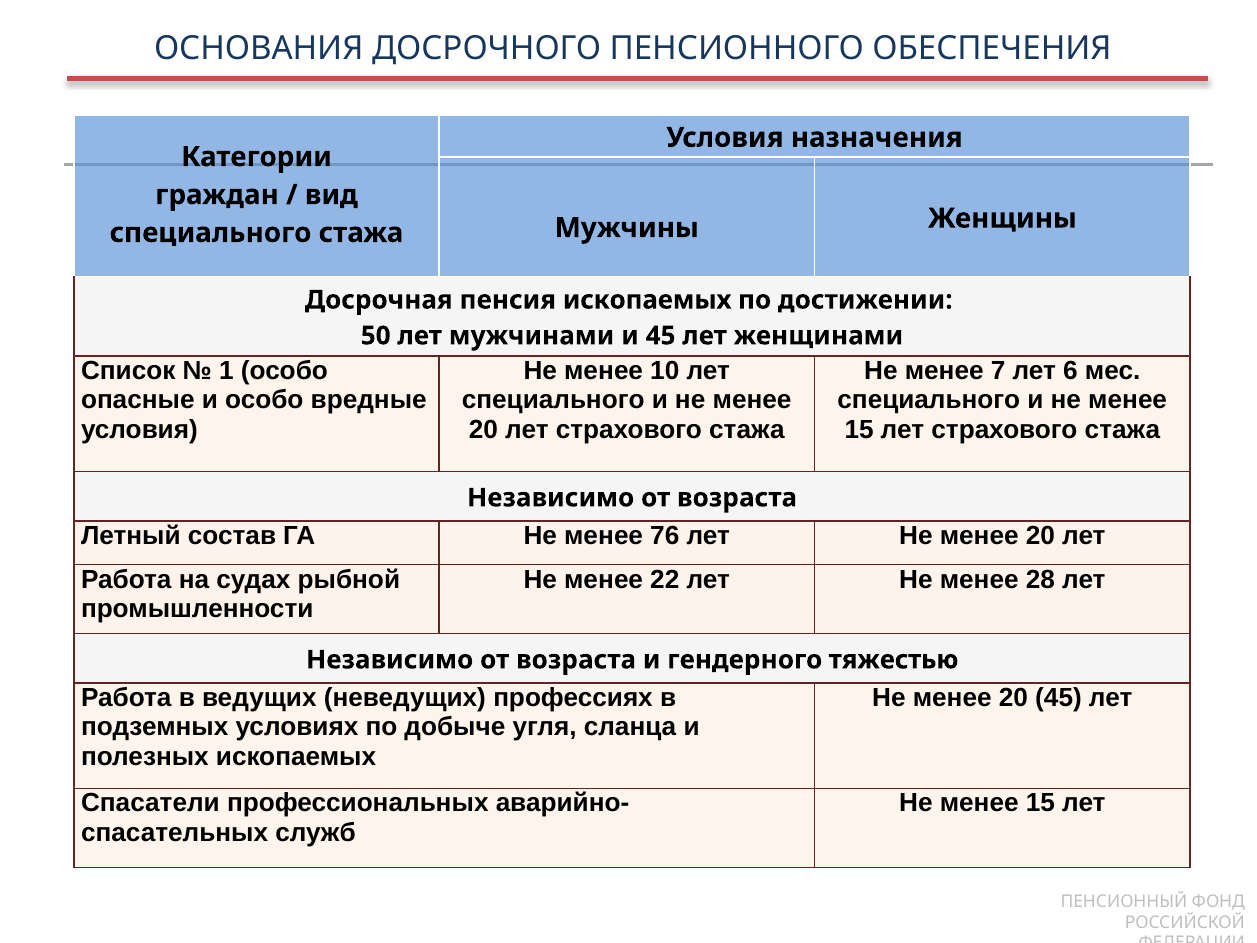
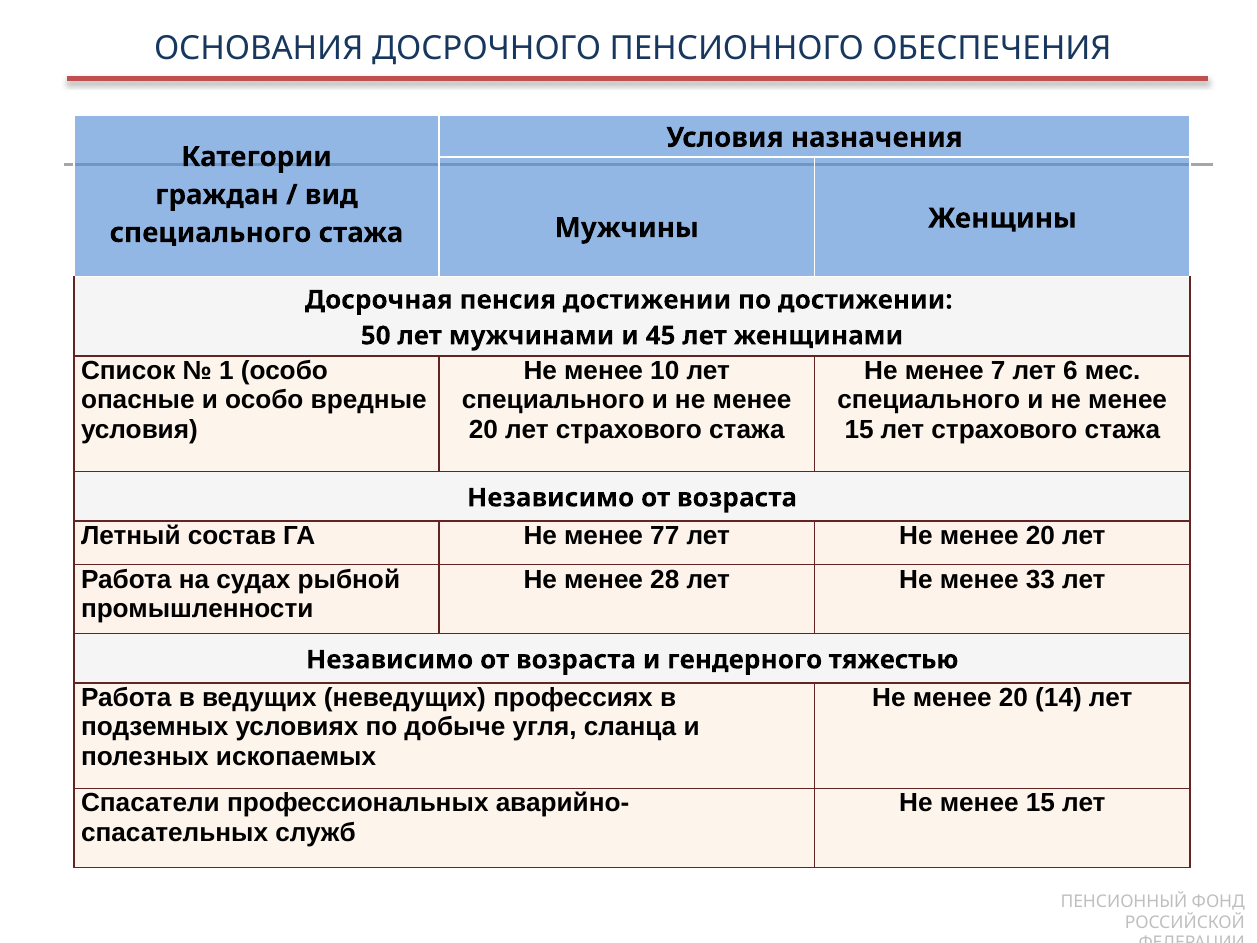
пенсия ископаемых: ископаемых -> достижении (647, 300)
76: 76 -> 77 (665, 536)
22: 22 -> 28 (665, 579)
28: 28 -> 33 (1040, 579)
20 45: 45 -> 14 (1059, 698)
